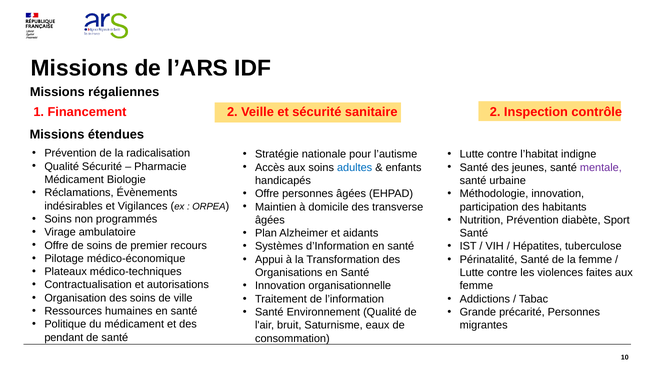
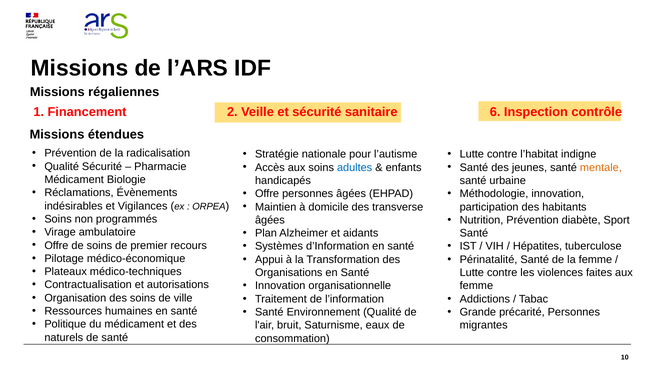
sanitaire 2: 2 -> 6 (495, 112)
mentale colour: purple -> orange (601, 167)
pendant: pendant -> naturels (64, 337)
